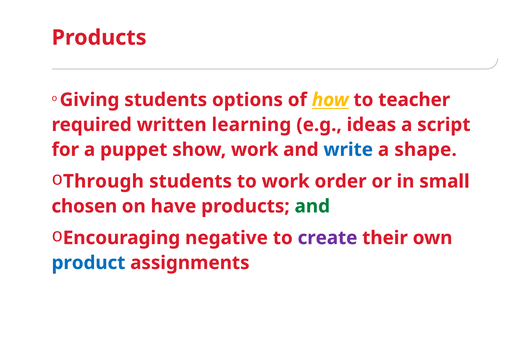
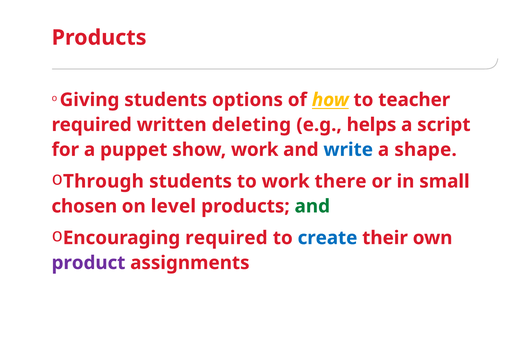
learning: learning -> deleting (251, 125)
ideas: ideas -> helps (372, 125)
order: order -> there (341, 181)
have: have -> level (173, 206)
Encouraging negative: negative -> required (226, 238)
create colour: purple -> blue (327, 238)
product colour: blue -> purple (88, 263)
